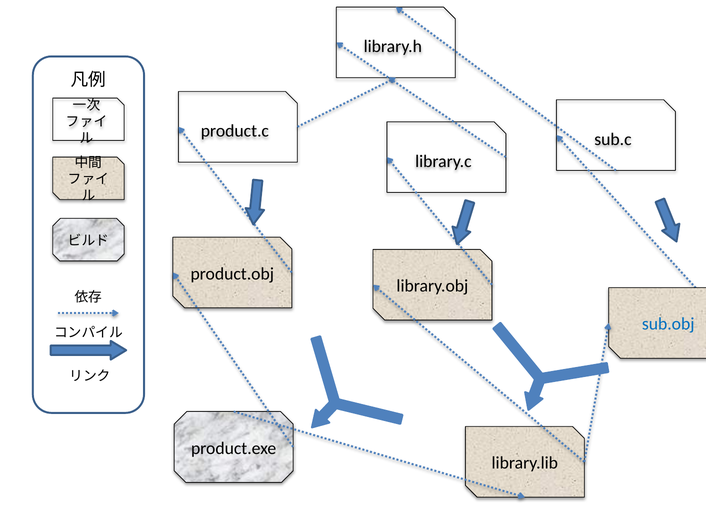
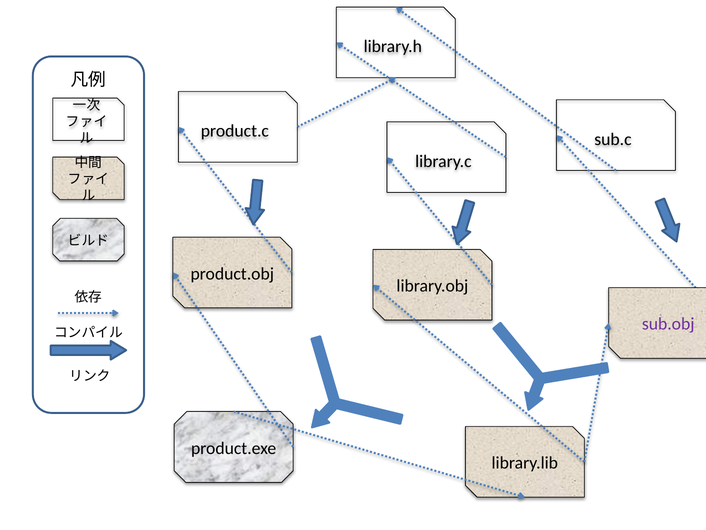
sub.obj colour: blue -> purple (668, 324)
